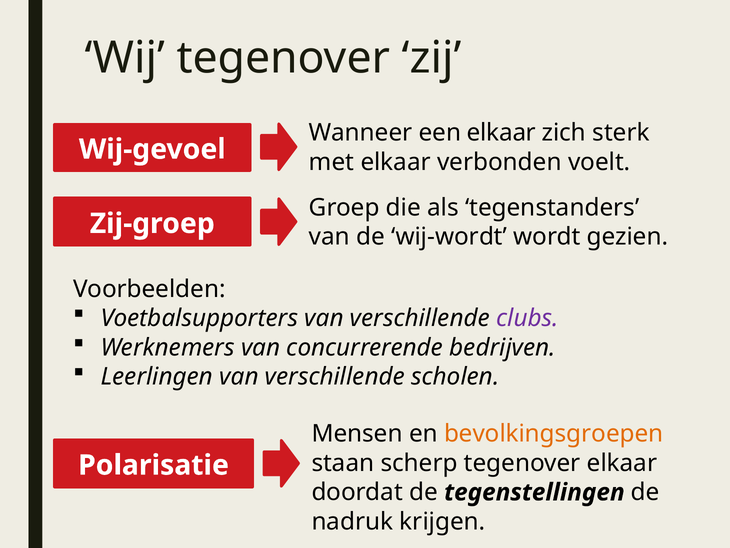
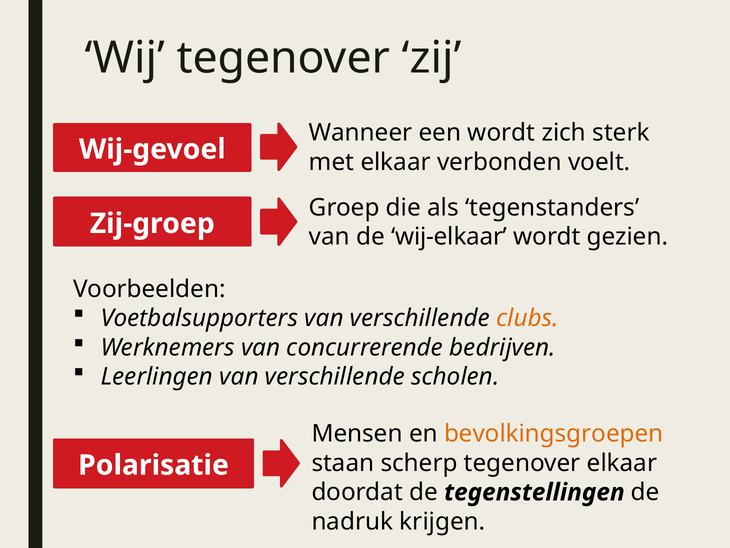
een elkaar: elkaar -> wordt (501, 133)
wij-wordt: wij-wordt -> wij-elkaar (449, 237)
clubs colour: purple -> orange (527, 318)
